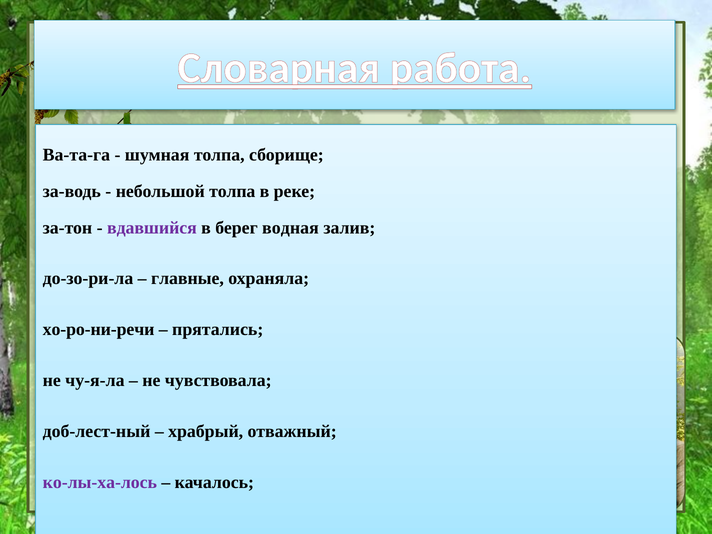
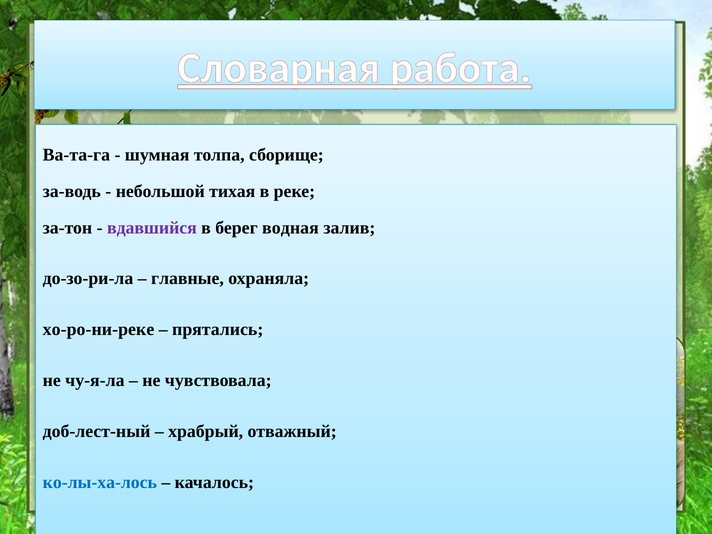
небольшой толпа: толпа -> тихая (232, 191)
хо-ро-ни-речи: хо-ро-ни-речи -> хо-ро-ни-реке (98, 329)
ко-лы-ха-лось colour: purple -> blue (100, 482)
